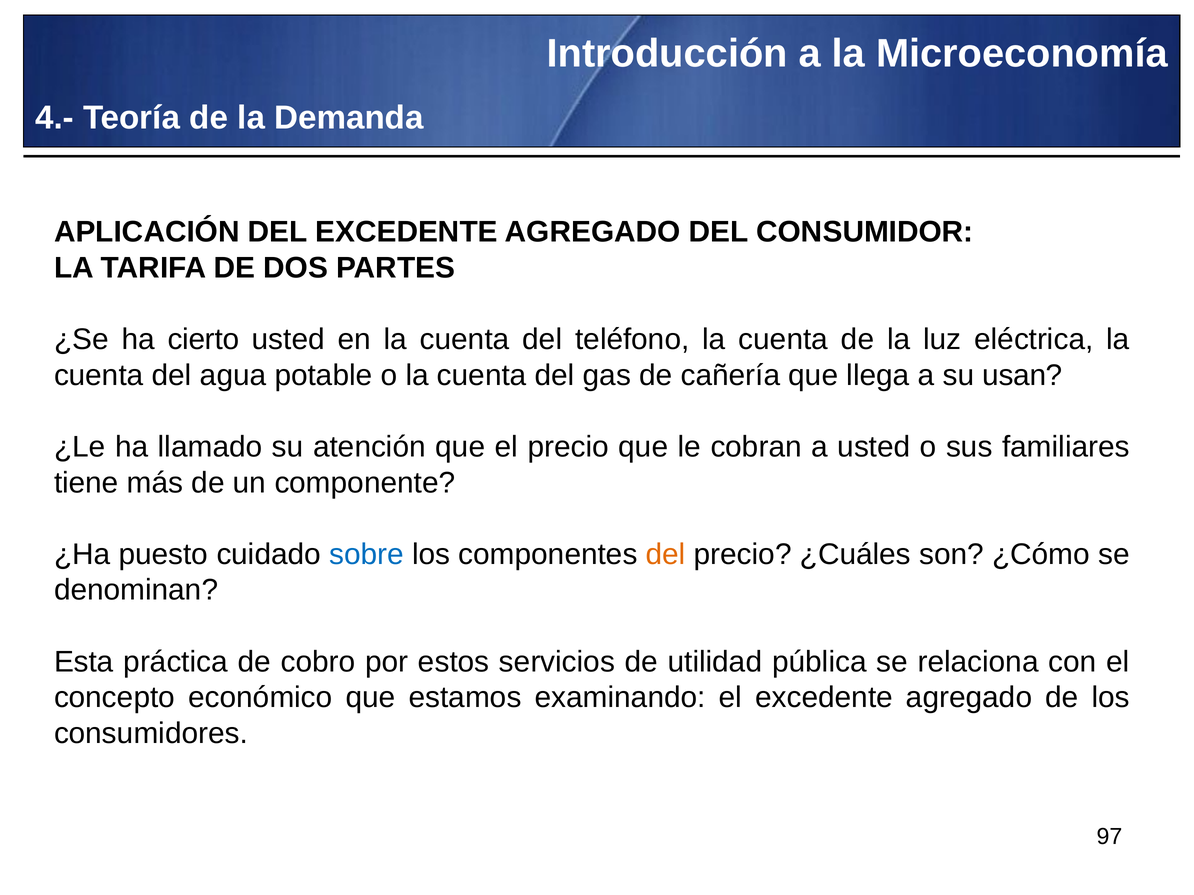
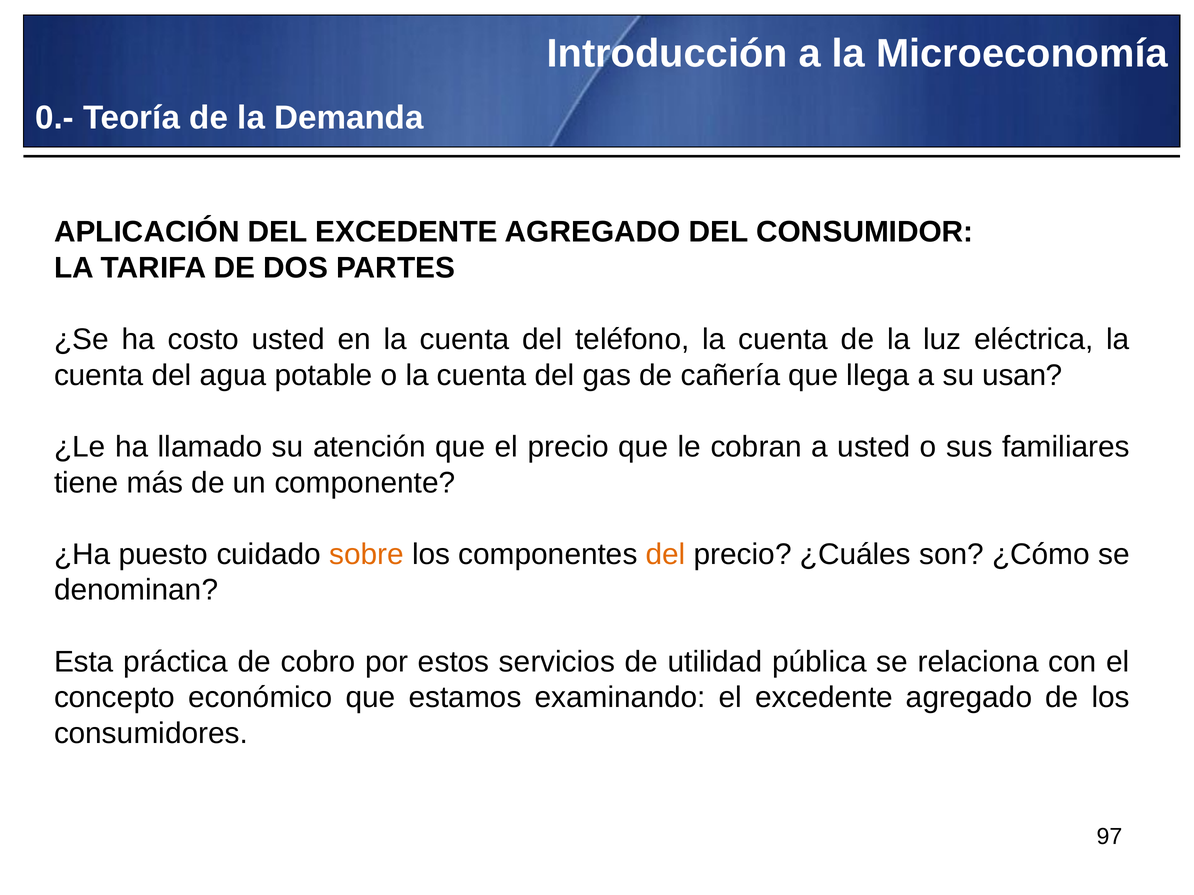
4.-: 4.- -> 0.- (54, 118)
cierto: cierto -> costo (203, 340)
sobre colour: blue -> orange (367, 555)
